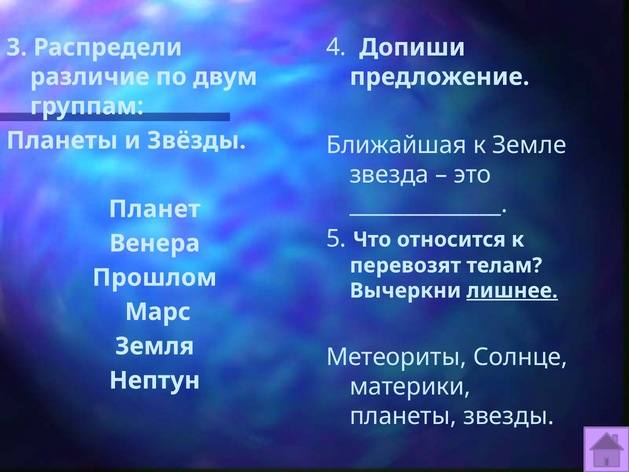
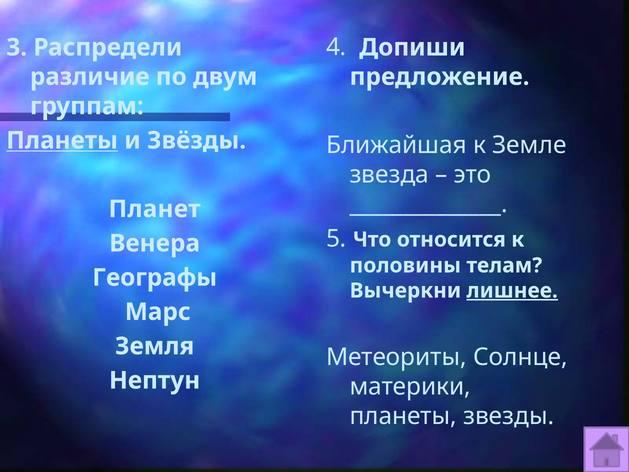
Планеты underline: none -> present (62, 140)
перевозят: перевозят -> половины (405, 265)
Прошлом: Прошлом -> Географы (155, 277)
